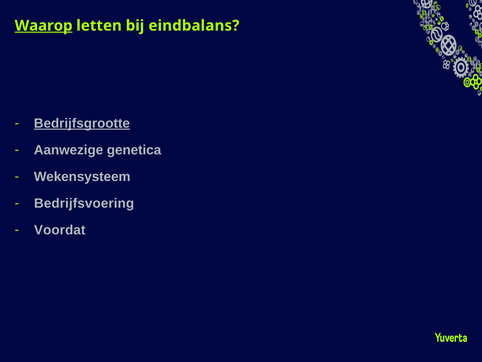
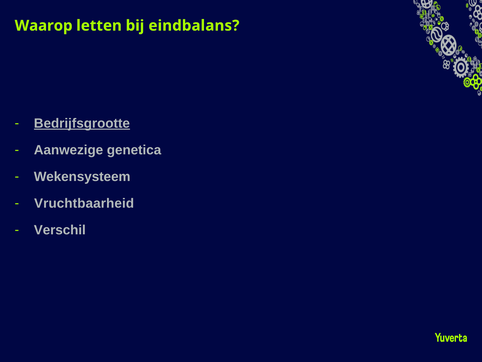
Waarop underline: present -> none (44, 26)
Bedrijfsvoering: Bedrijfsvoering -> Vruchtbaarheid (84, 203)
Voordat: Voordat -> Verschil (60, 230)
